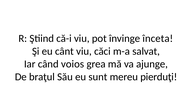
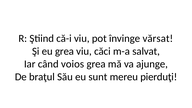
înceta: înceta -> vărsat (158, 38)
eu cânt: cânt -> grea (64, 51)
